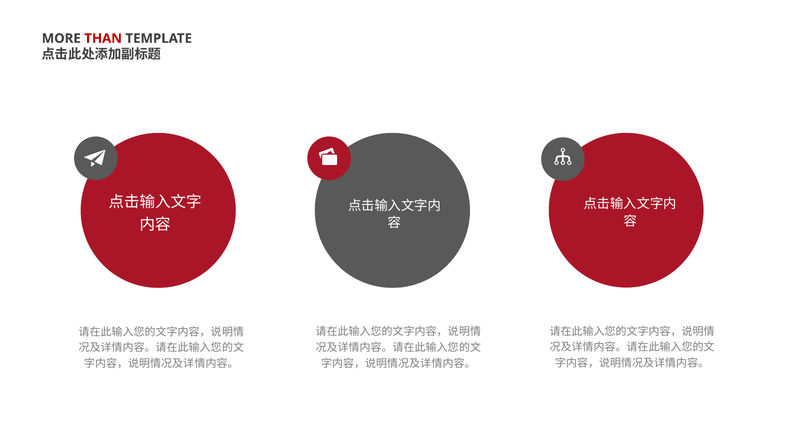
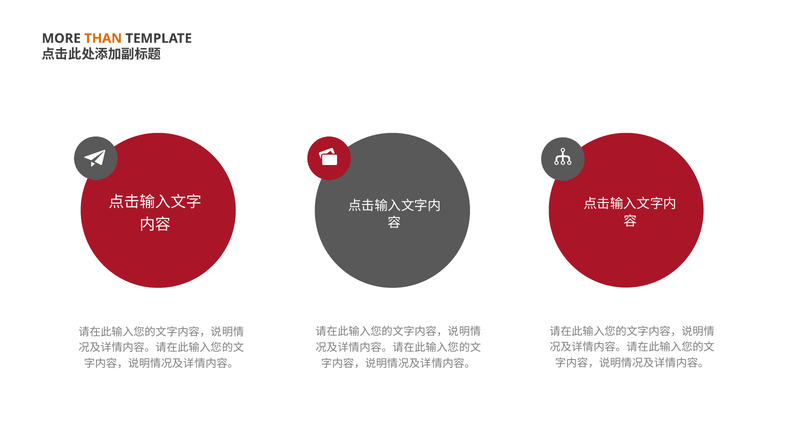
THAN colour: red -> orange (103, 38)
